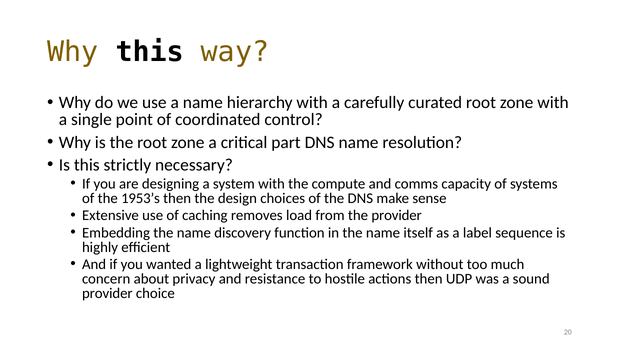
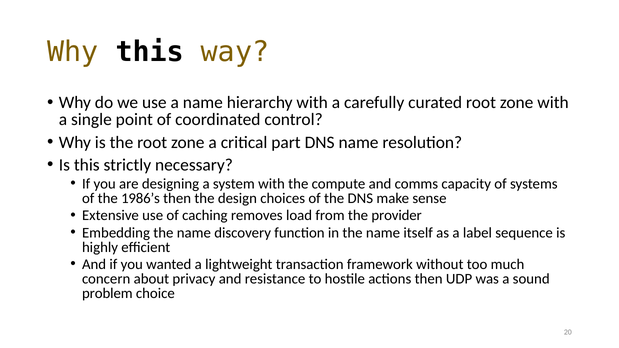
1953’s: 1953’s -> 1986’s (141, 198)
provider: provider -> problem (107, 293)
